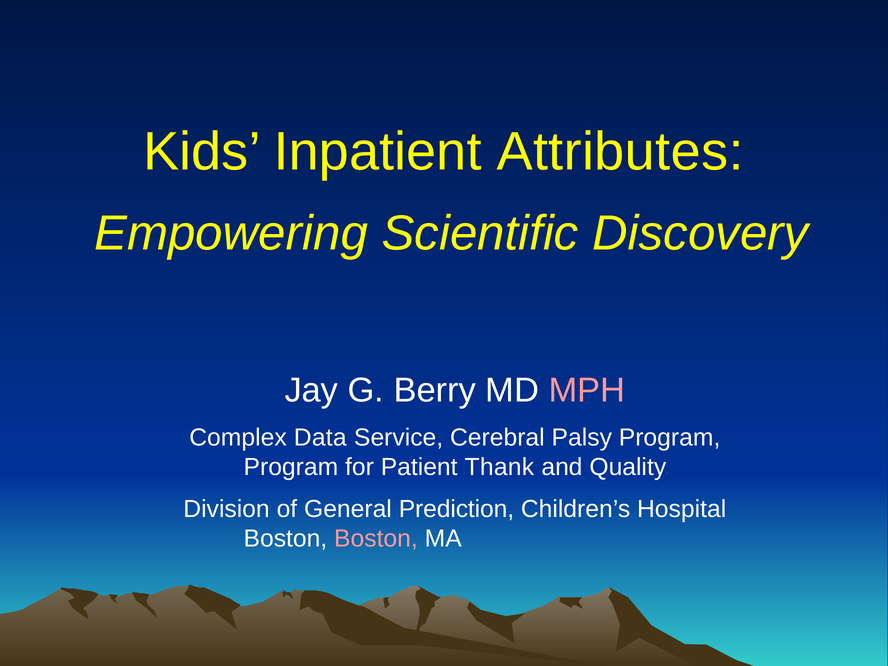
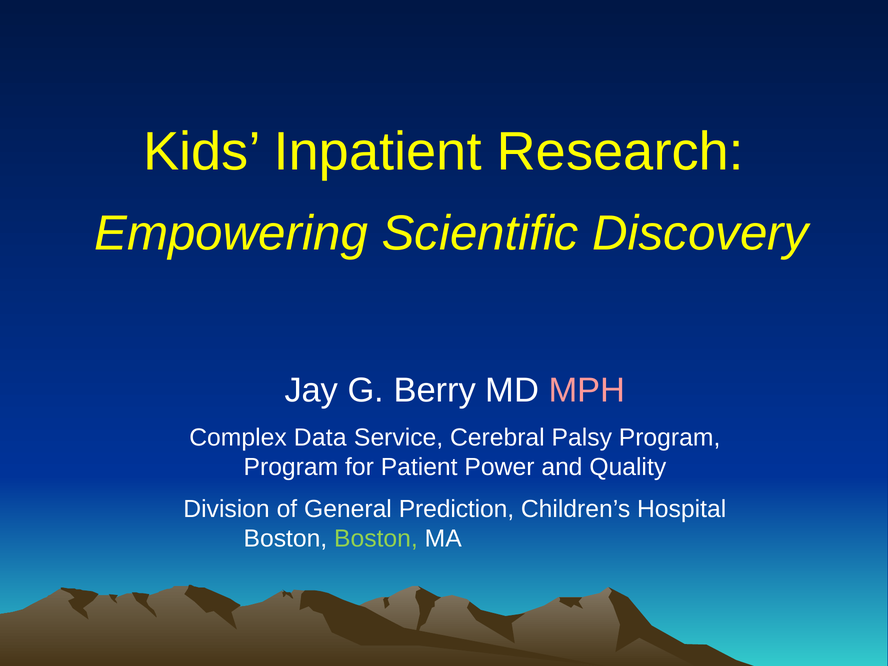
Attributes: Attributes -> Research (620, 152)
Thank: Thank -> Power (499, 467)
Boston colour: pink -> light green (376, 539)
